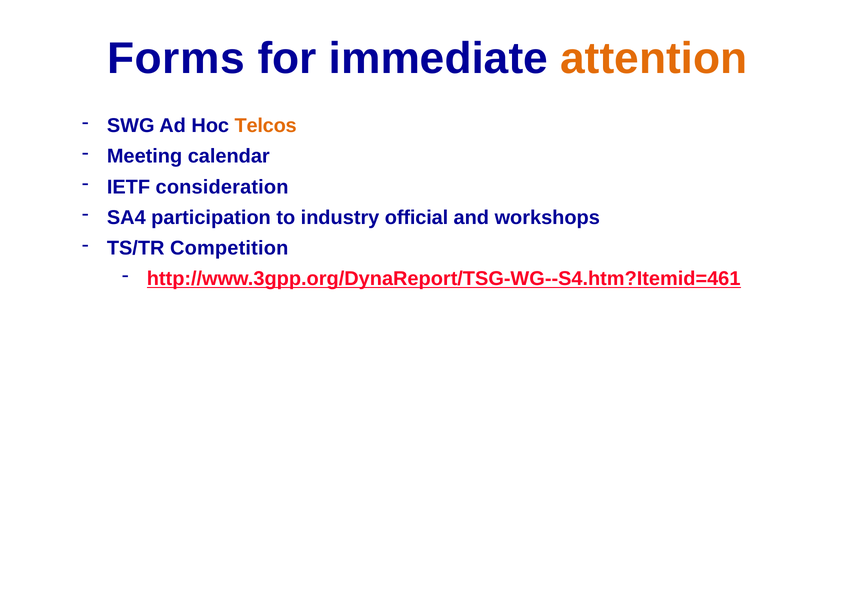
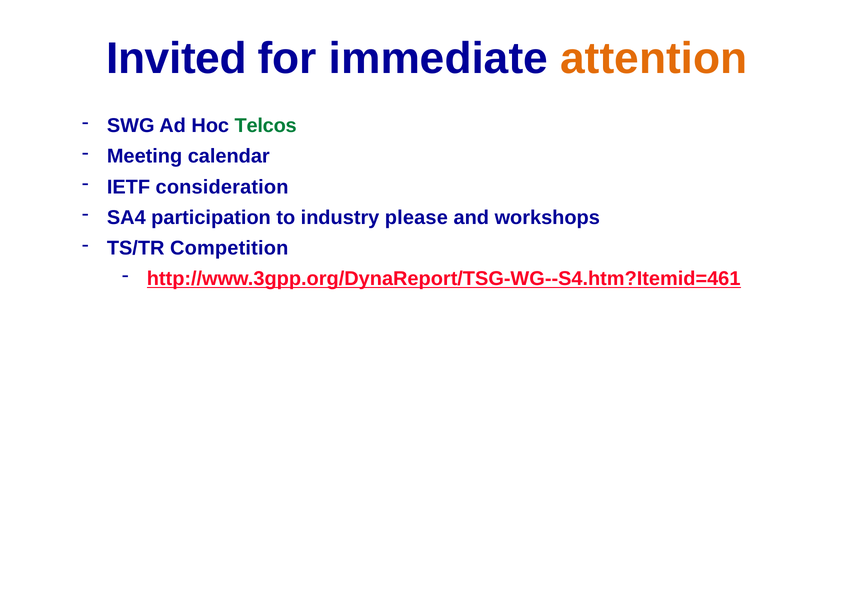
Forms: Forms -> Invited (177, 59)
Telcos colour: orange -> green (266, 126)
official: official -> please (416, 218)
